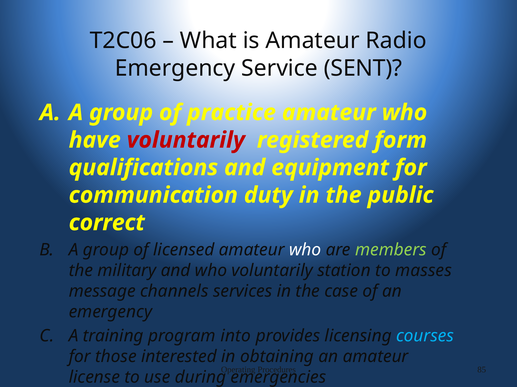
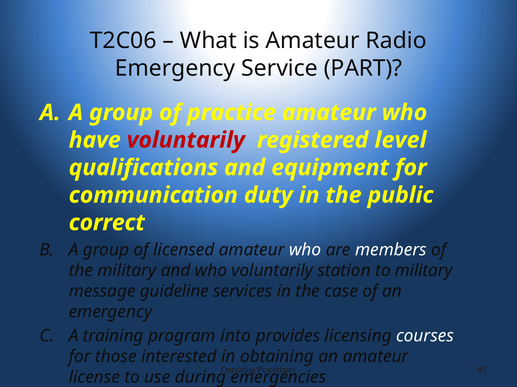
SENT: SENT -> PART (363, 68)
form: form -> level (401, 140)
members colour: light green -> white (391, 250)
to masses: masses -> military (424, 271)
channels: channels -> guideline (174, 292)
courses colour: light blue -> white (425, 336)
